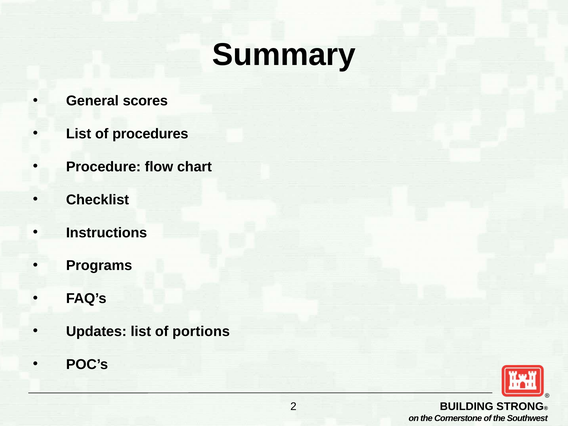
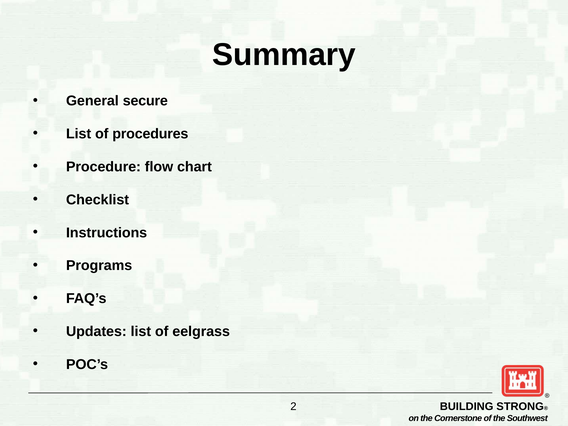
scores: scores -> secure (145, 101)
portions: portions -> eelgrass (201, 331)
